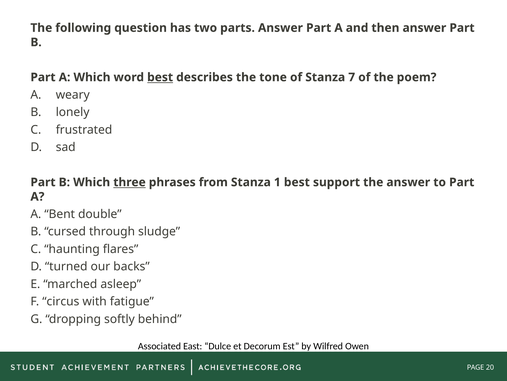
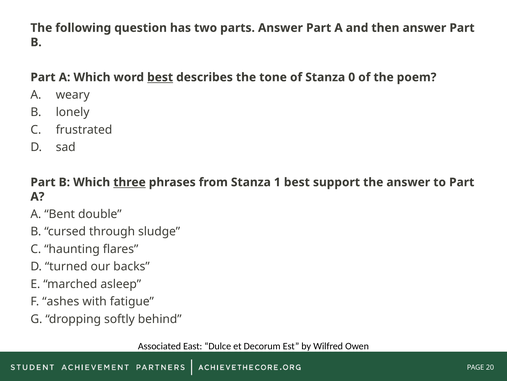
7: 7 -> 0 (352, 77)
circus: circus -> ashes (61, 301)
